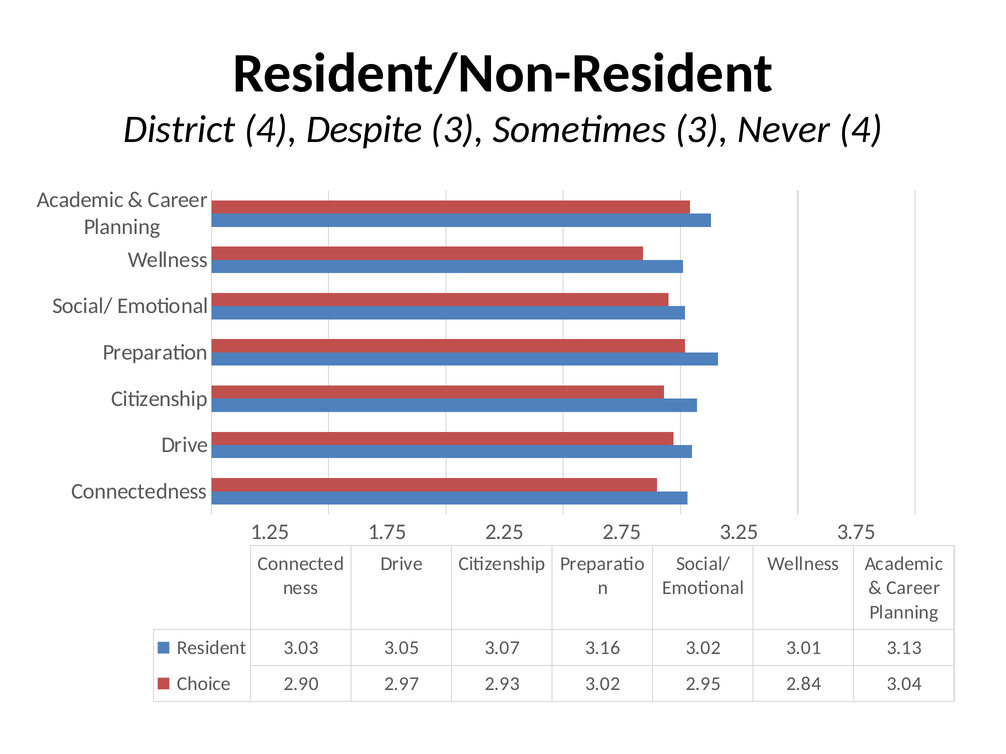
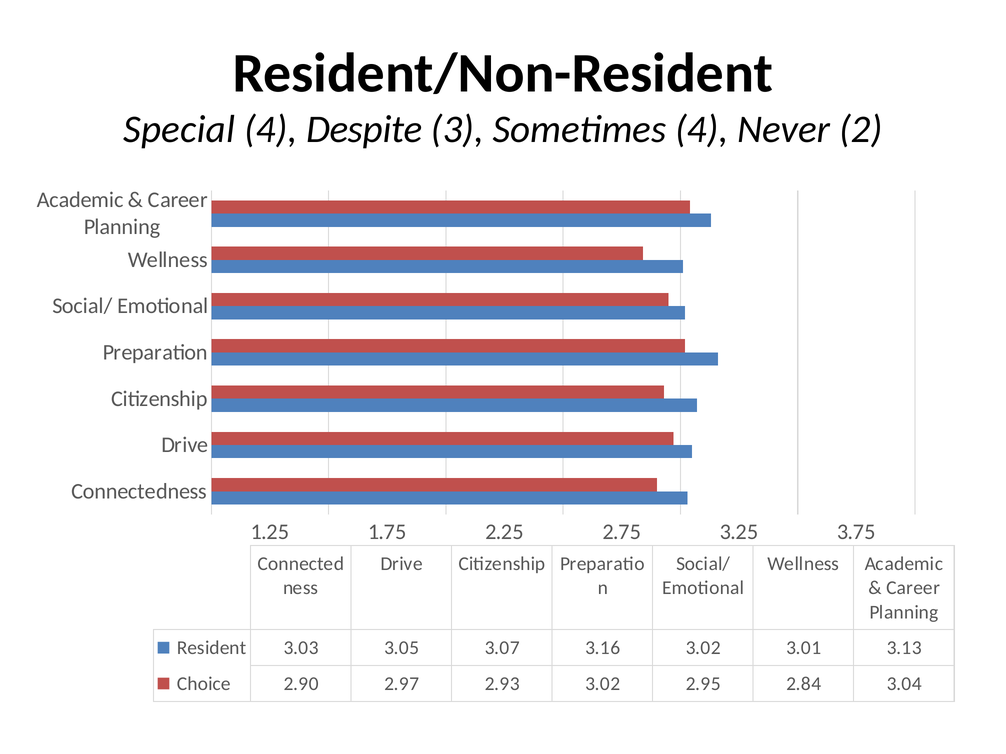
District: District -> Special (179, 129)
Sometimes 3: 3 -> 4 (702, 129)
Never 4: 4 -> 2 (861, 129)
